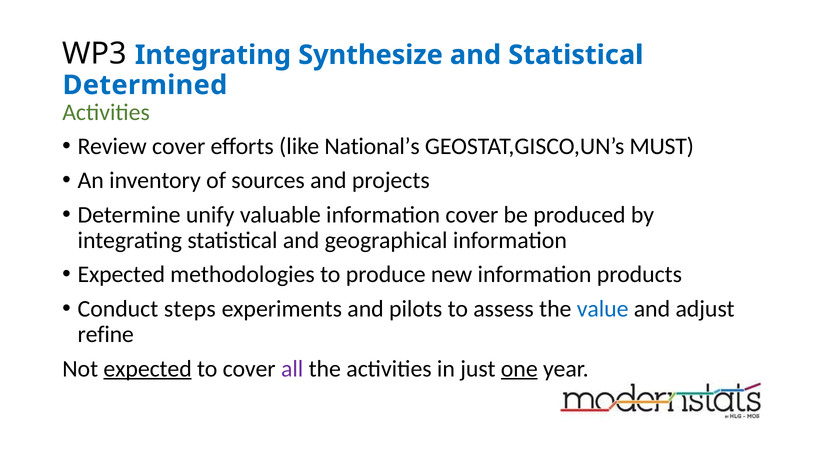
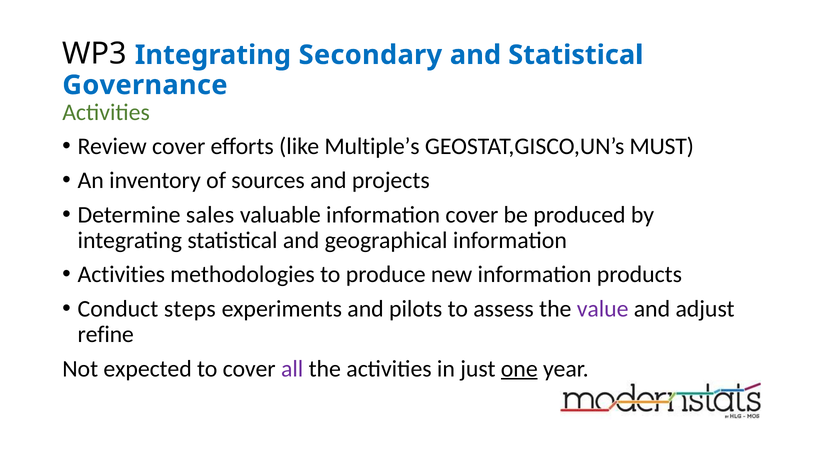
Synthesize: Synthesize -> Secondary (370, 55)
Determined: Determined -> Governance (145, 85)
National’s: National’s -> Multiple’s (372, 146)
unify: unify -> sales (210, 215)
Expected: Expected -> Activities (121, 275)
value colour: blue -> purple (603, 309)
expected underline: present -> none (148, 369)
